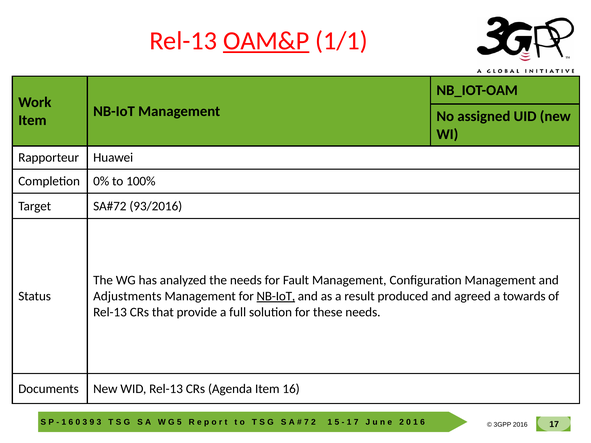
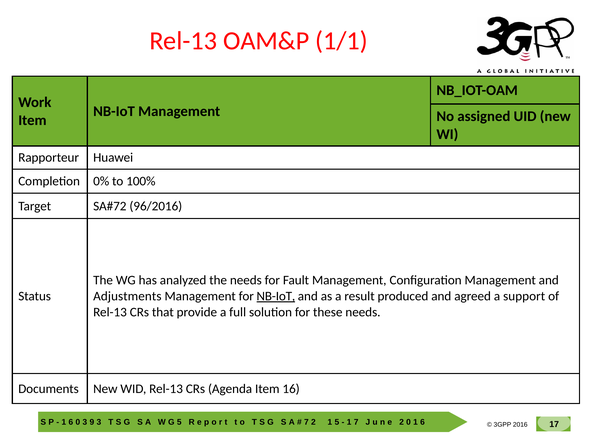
OAM&P underline: present -> none (266, 41)
93/2016: 93/2016 -> 96/2016 (156, 206)
towards: towards -> support (524, 296)
